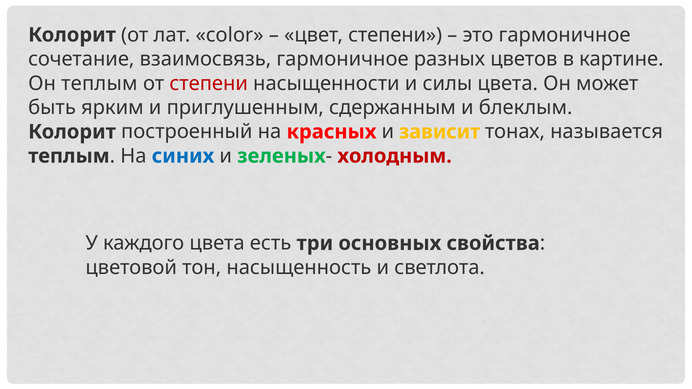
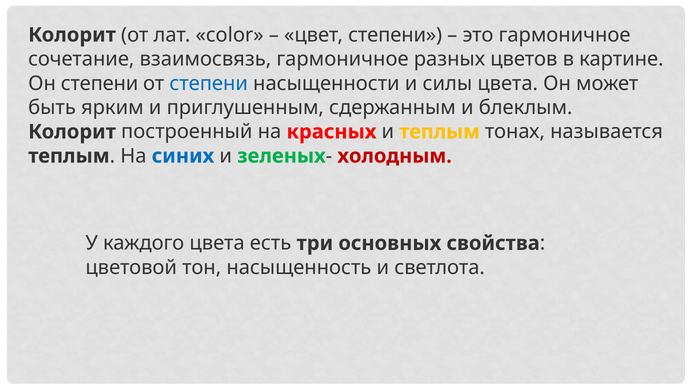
Он теплым: теплым -> степени (100, 83)
степени colour: red -> blue (209, 83)
и зависит: зависит -> теплым (440, 132)
